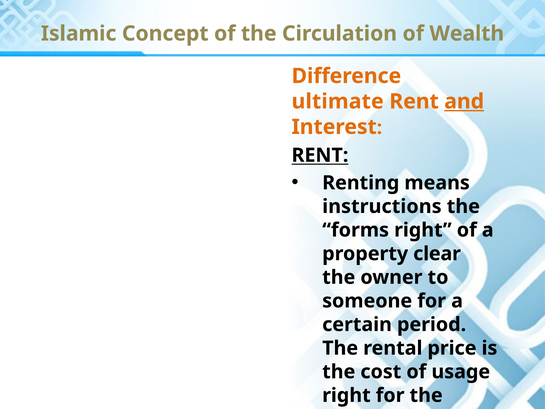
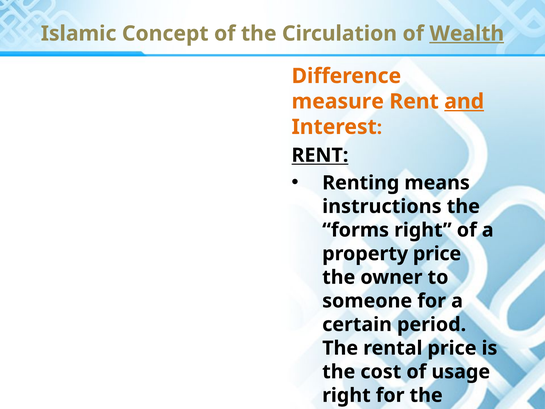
Wealth underline: none -> present (467, 34)
ultimate: ultimate -> measure (338, 101)
property clear: clear -> price (437, 254)
